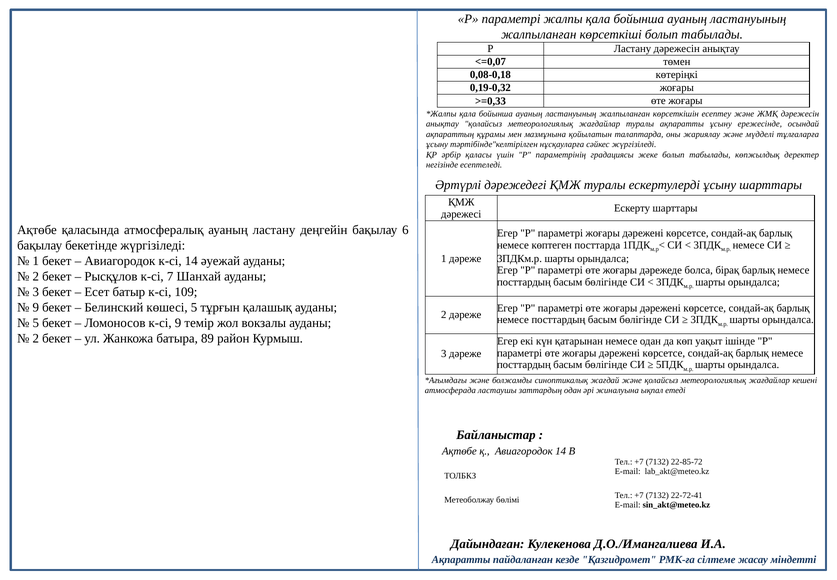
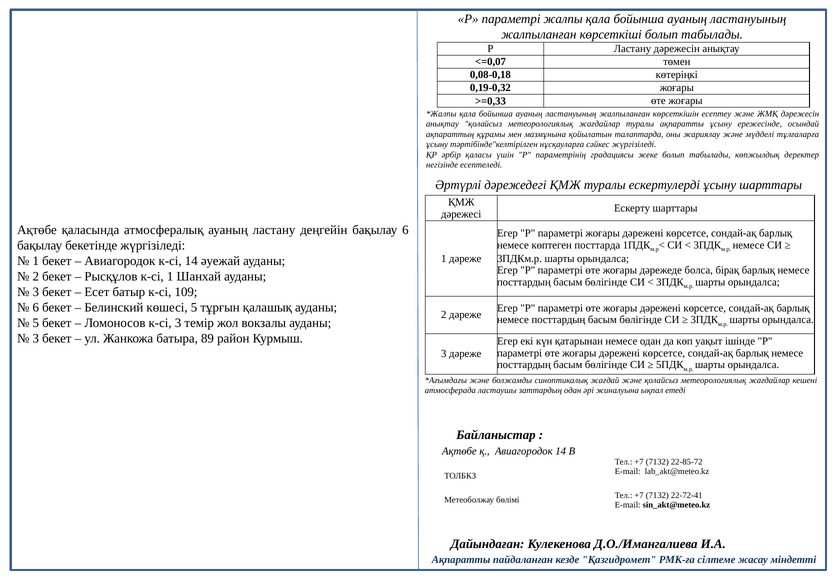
к-сі 7: 7 -> 1 (170, 276)
9: 9 -> 6 (36, 307)
к-сі 9: 9 -> 3 (178, 323)
2: 2 -> 3 (36, 338)
